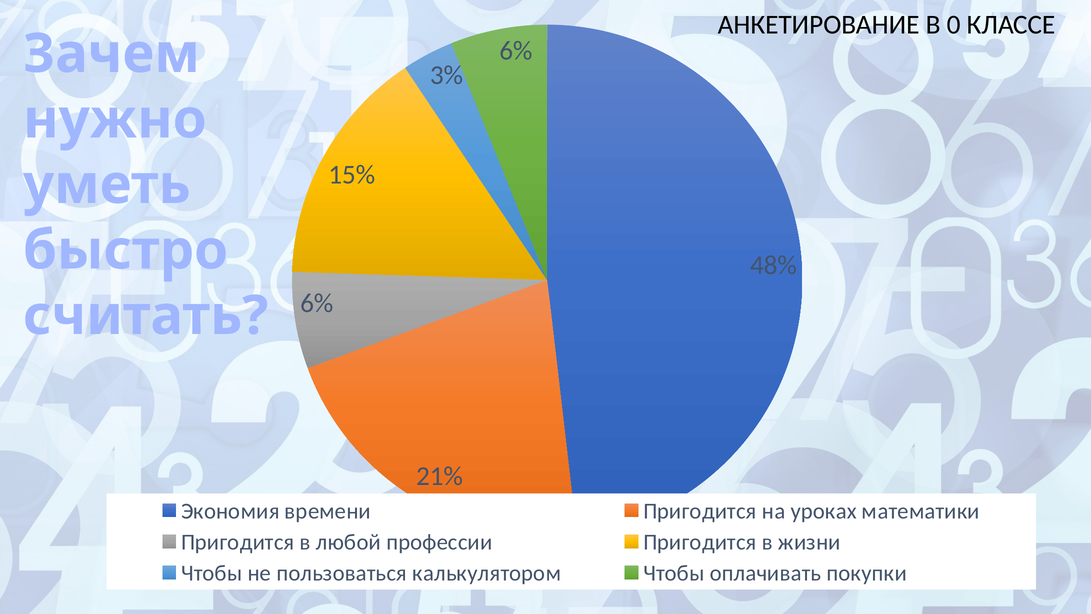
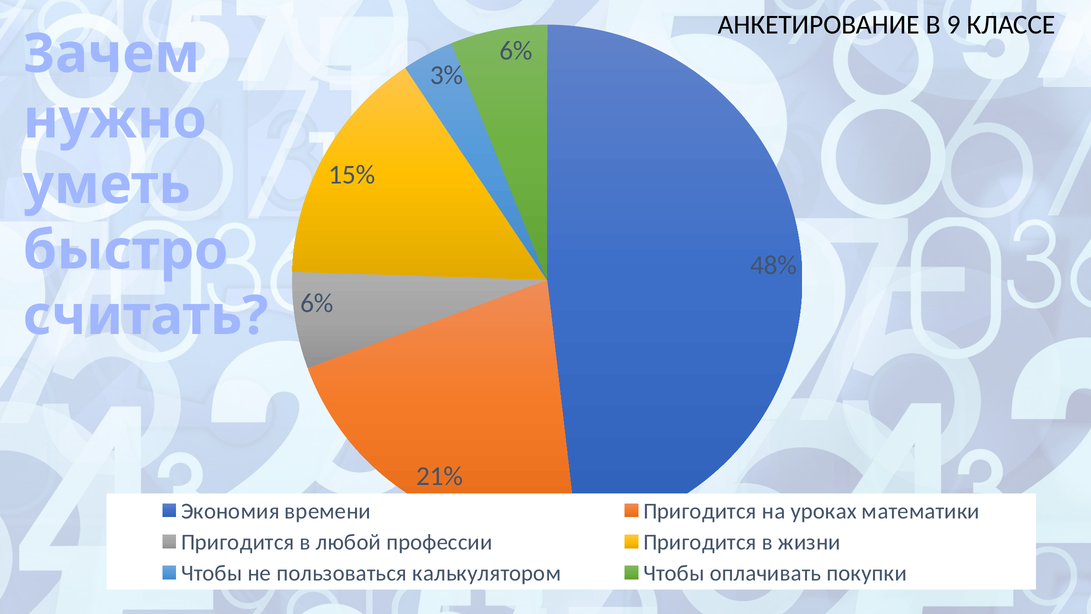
0: 0 -> 9 (954, 25)
